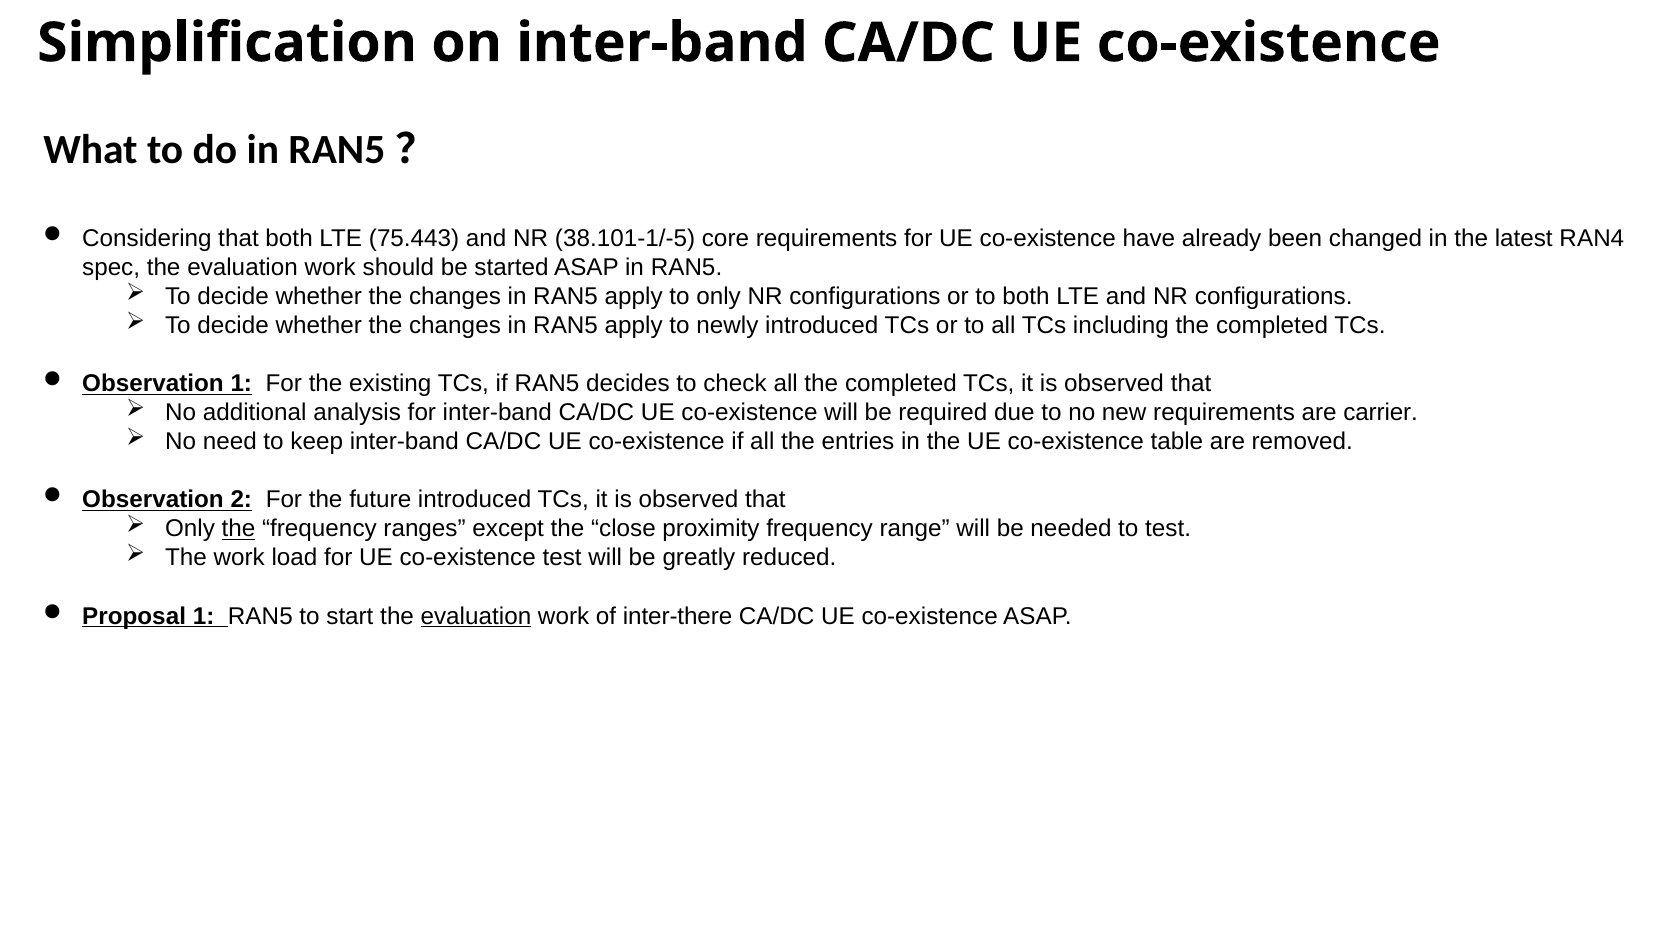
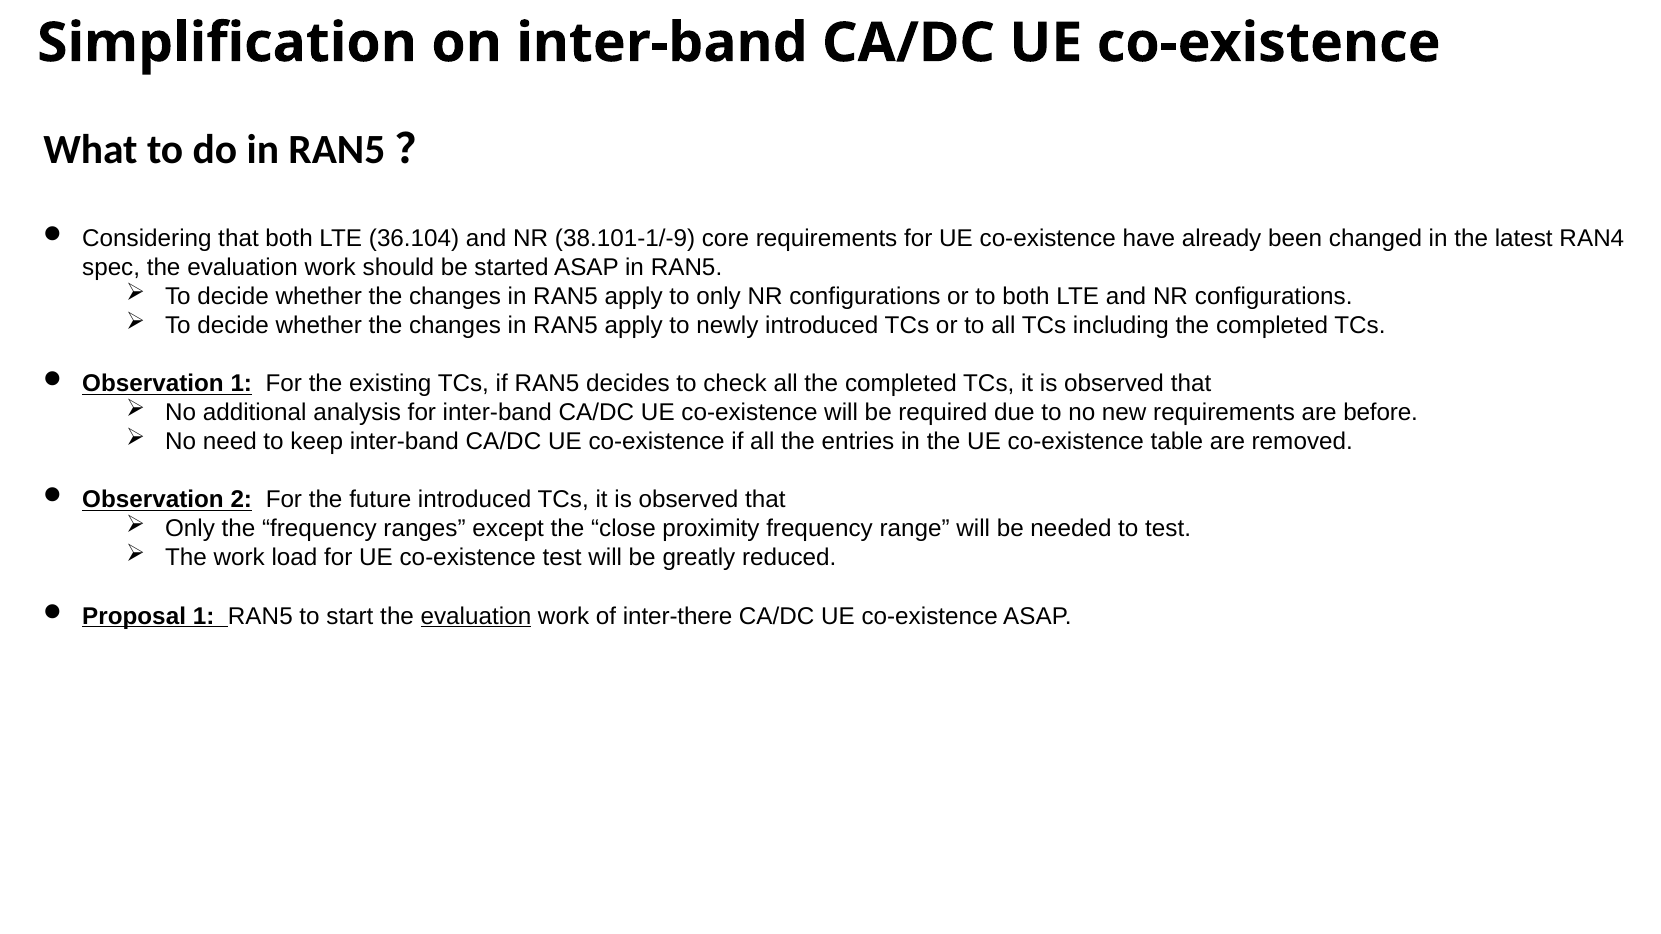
75.443: 75.443 -> 36.104 (414, 238)
38.101-1/-5: 38.101-1/-5 -> 38.101-1/-9 (625, 238)
carrier: carrier -> before (1381, 413)
the underline: present -> none (239, 529)
